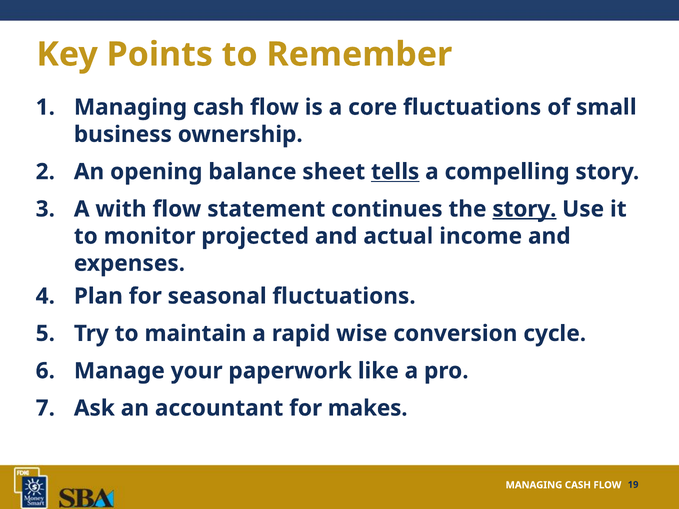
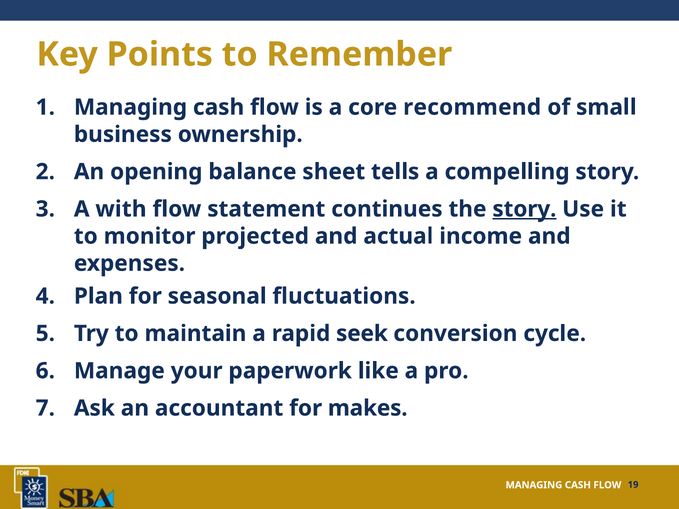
core fluctuations: fluctuations -> recommend (472, 107)
tells underline: present -> none (395, 172)
wise: wise -> seek (362, 334)
